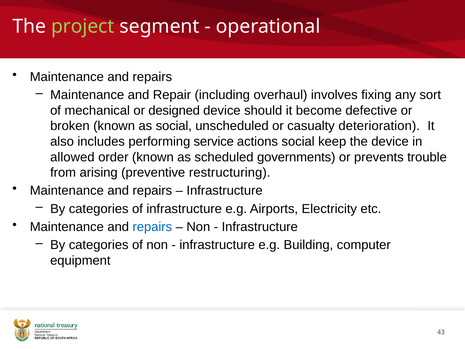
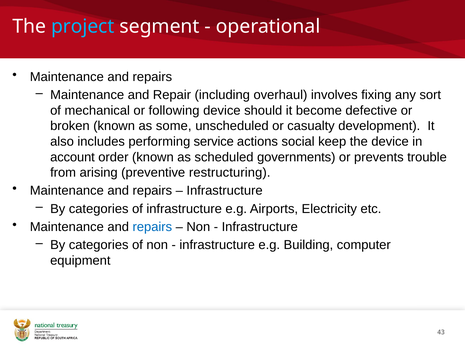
project colour: light green -> light blue (83, 27)
designed: designed -> following (174, 110)
as social: social -> some (174, 126)
deterioration: deterioration -> development (379, 126)
allowed: allowed -> account (72, 157)
